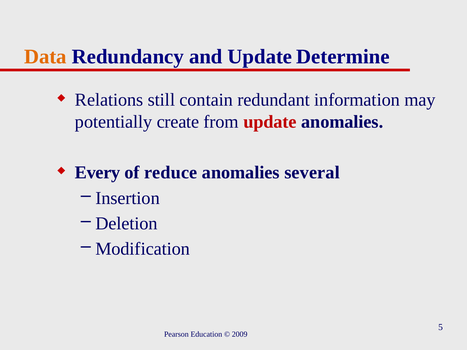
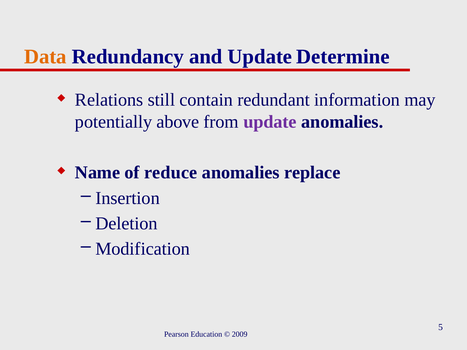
create: create -> above (178, 122)
update colour: red -> purple (270, 122)
Every: Every -> Name (98, 173)
several: several -> replace (312, 173)
